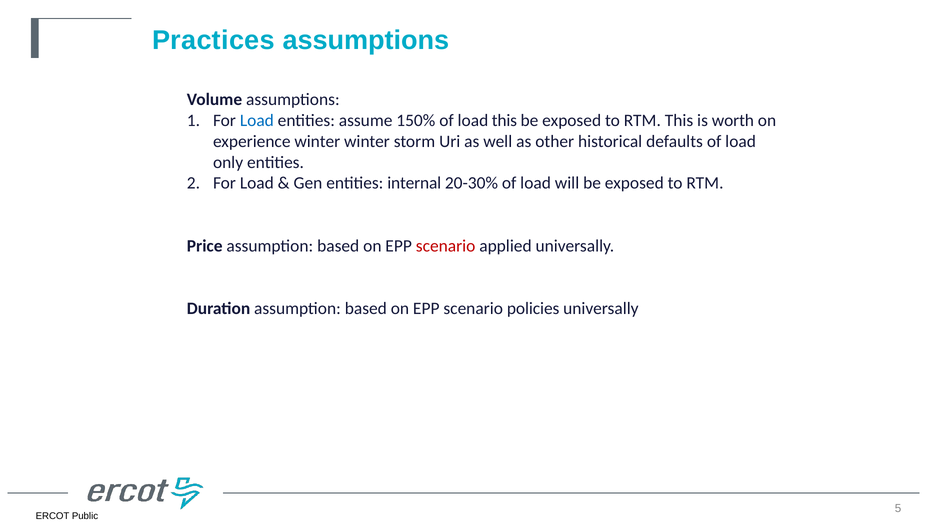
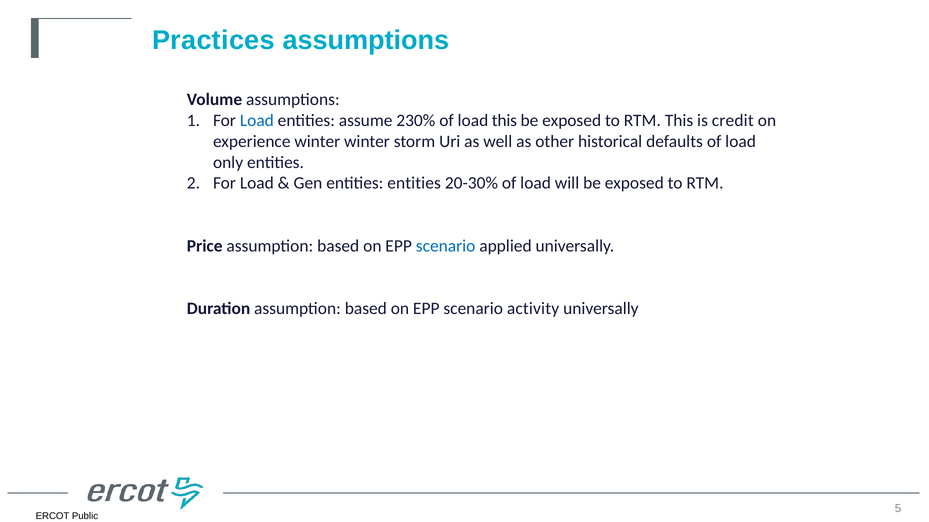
150%: 150% -> 230% (416, 121)
worth: worth -> credit (733, 121)
entities internal: internal -> entities (414, 183)
scenario colour: red -> blue (446, 246)
policies: policies -> activity (533, 309)
